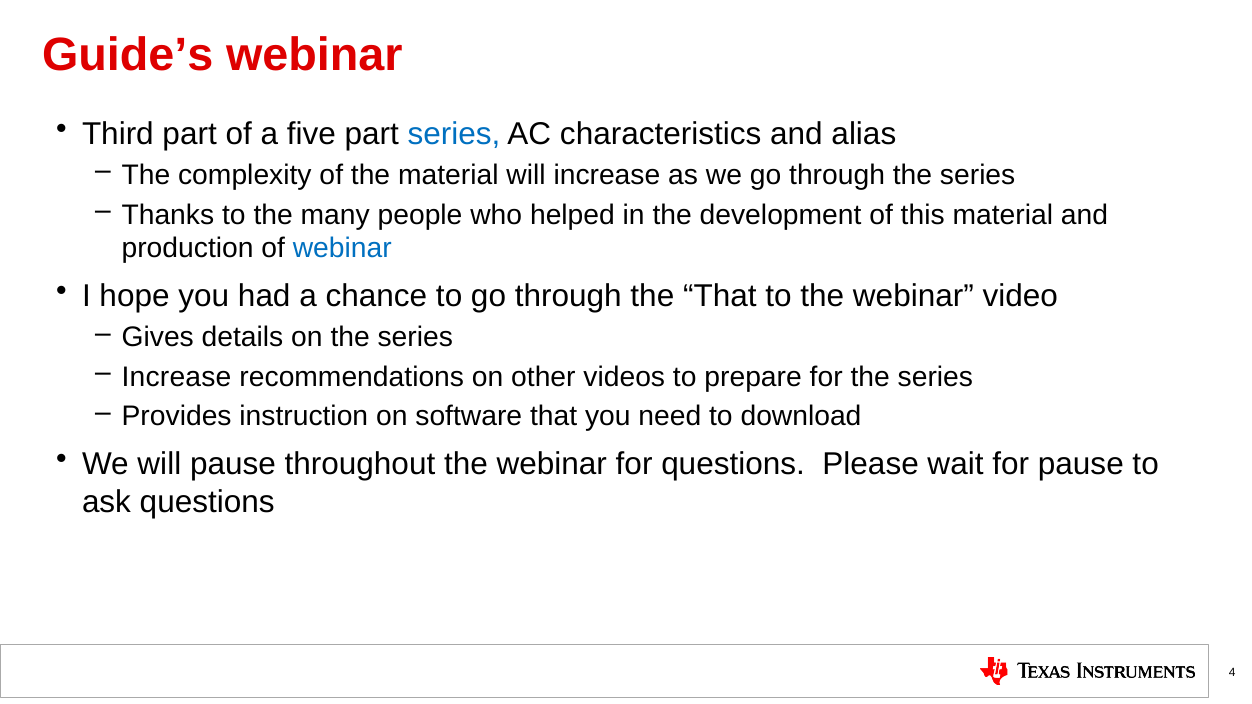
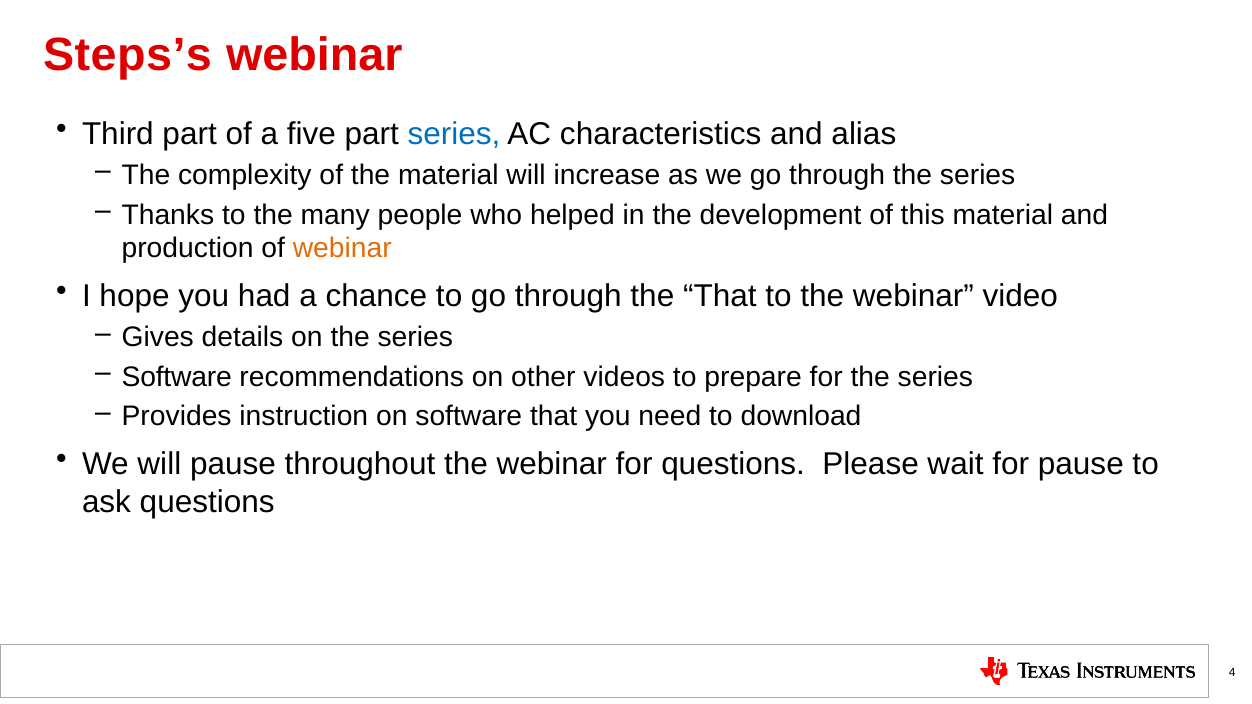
Guide’s: Guide’s -> Steps’s (127, 55)
webinar colour: blue -> orange (342, 249)
Increase: Increase -> Software (177, 377)
